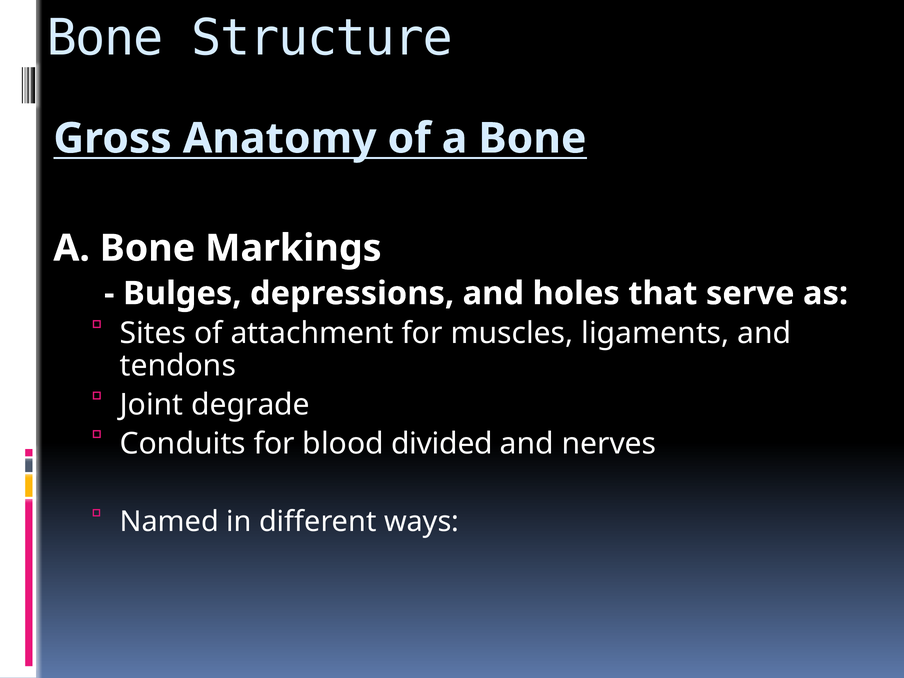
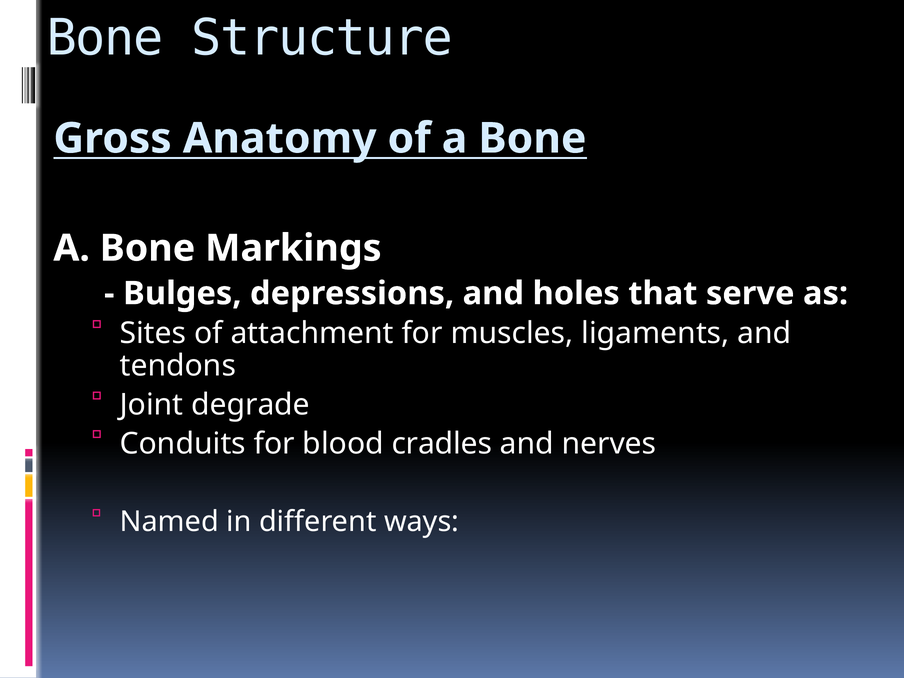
divided: divided -> cradles (442, 444)
